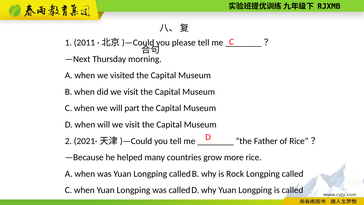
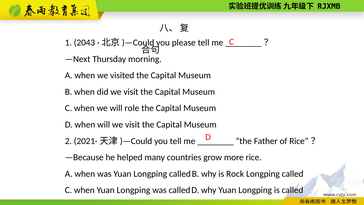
2011: 2011 -> 2043 (84, 43)
part: part -> role (132, 108)
